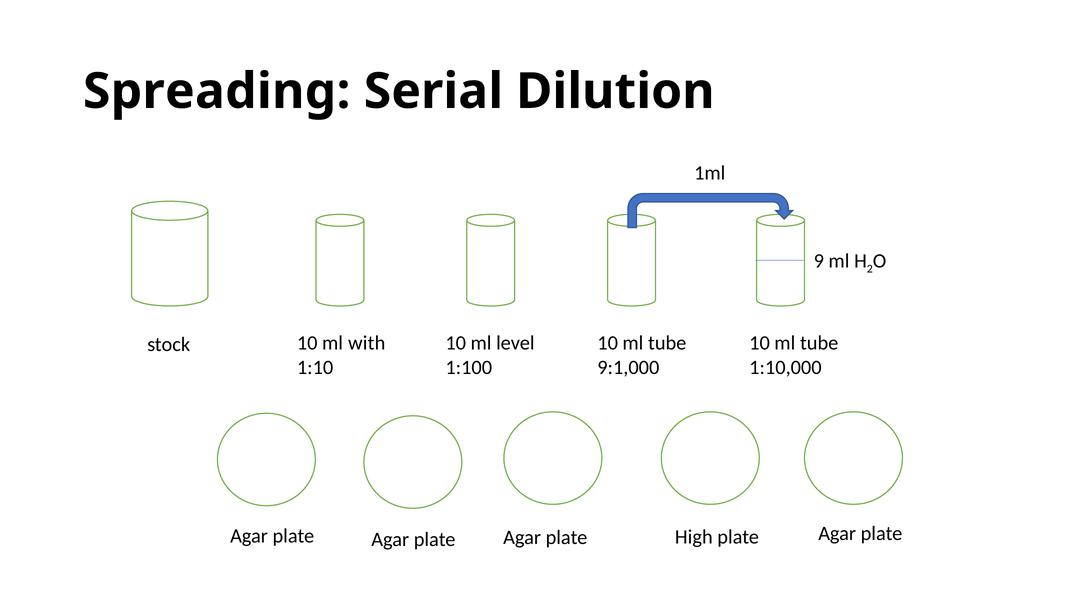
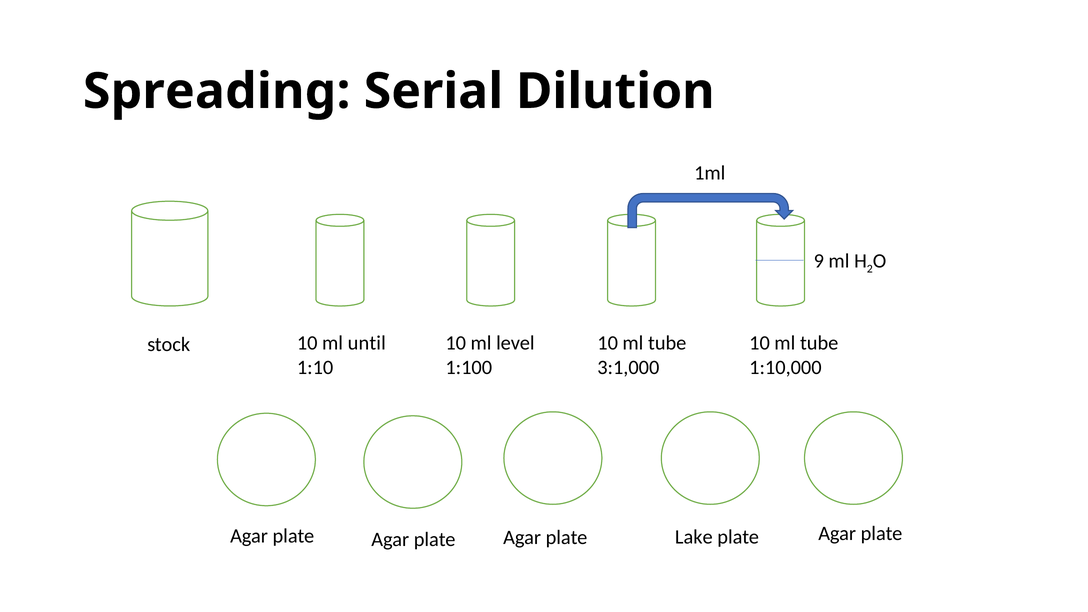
with: with -> until (367, 343)
9:1,000: 9:1,000 -> 3:1,000 (628, 367)
High: High -> Lake (694, 537)
